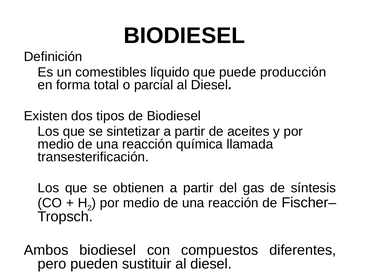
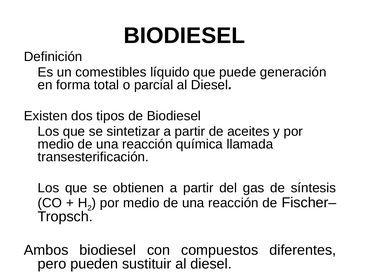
producción: producción -> generación (293, 72)
